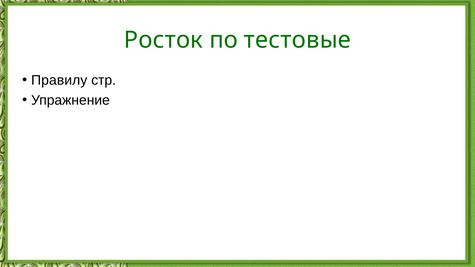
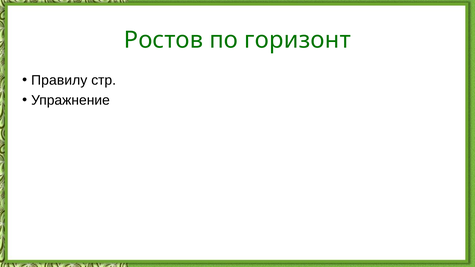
Росток: Росток -> Ростов (164, 40)
тестовые: тестовые -> горизонт (298, 40)
